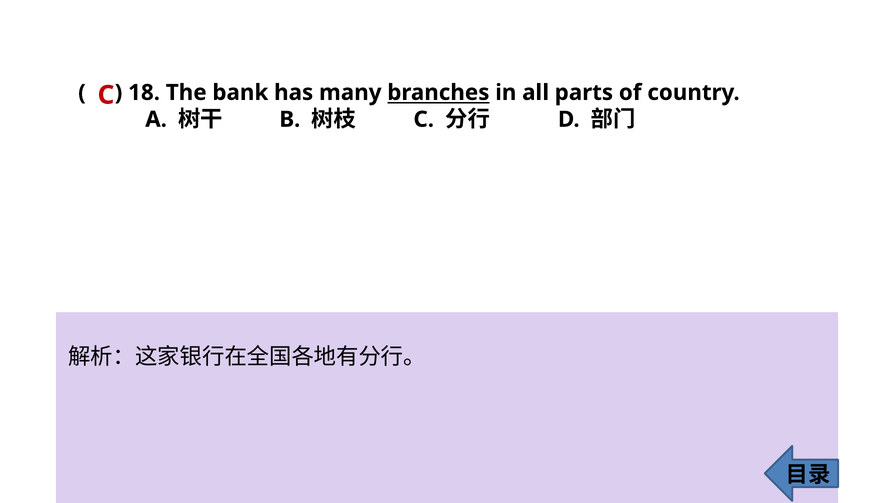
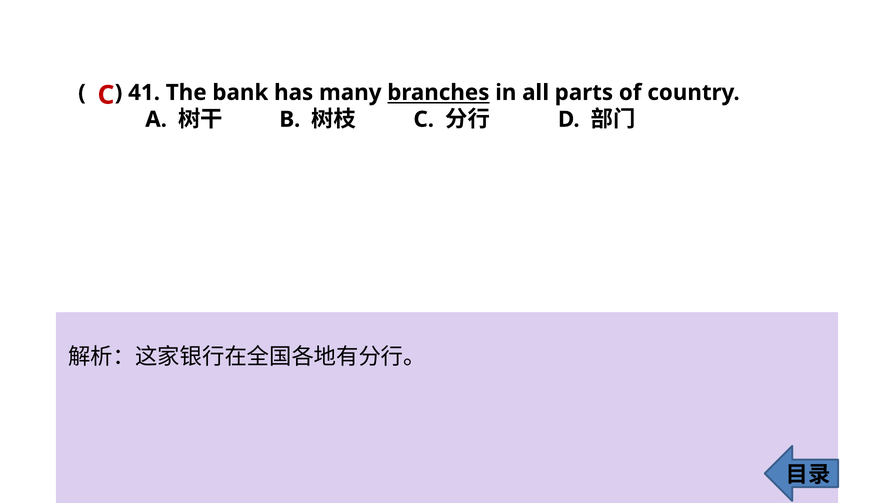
18: 18 -> 41 (144, 93)
